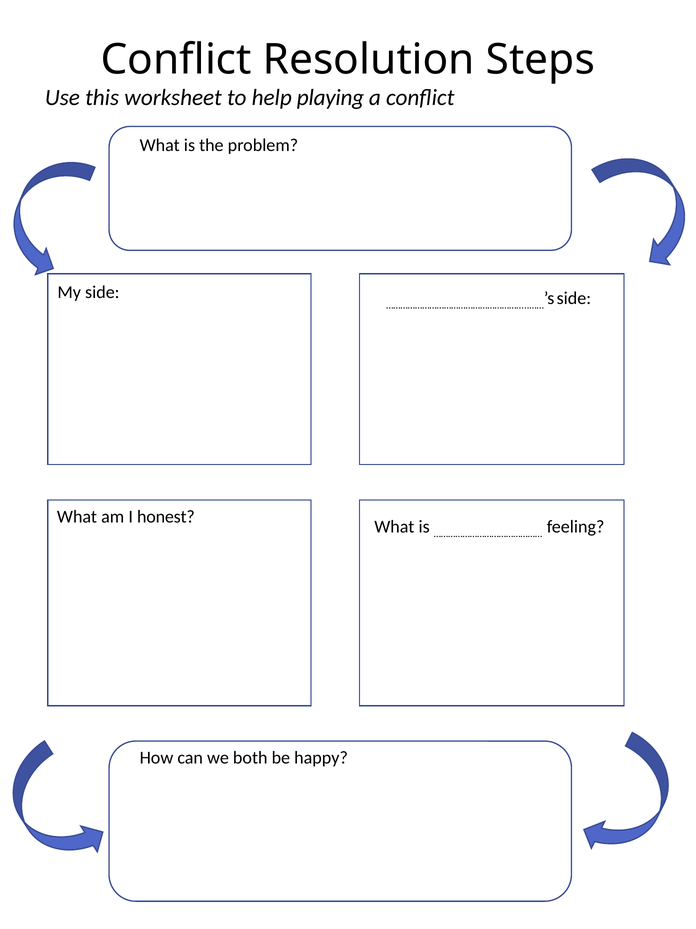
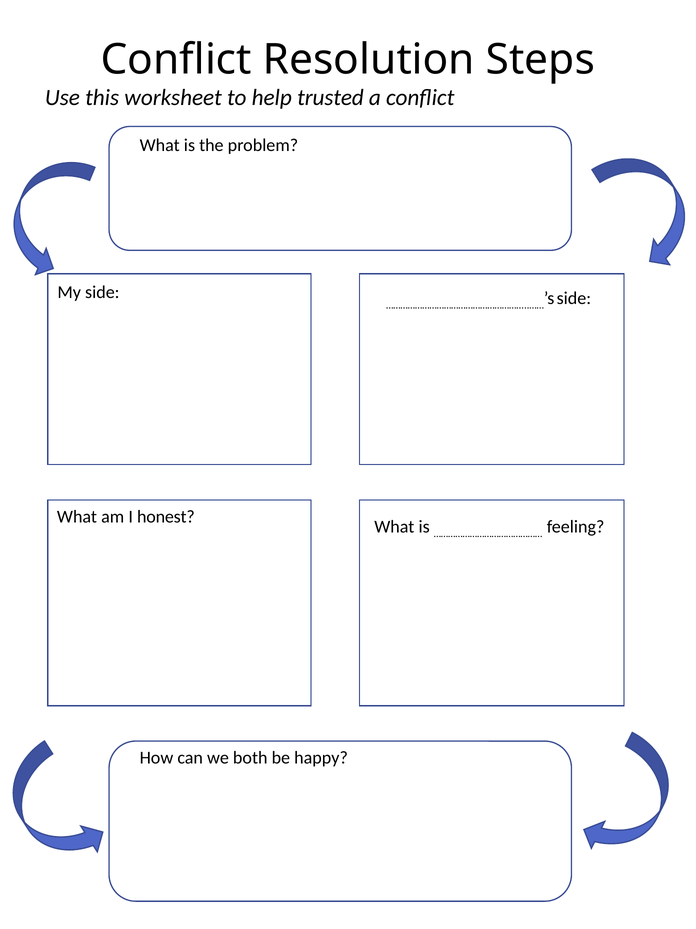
playing: playing -> trusted (330, 98)
